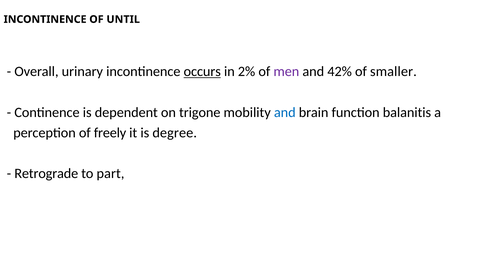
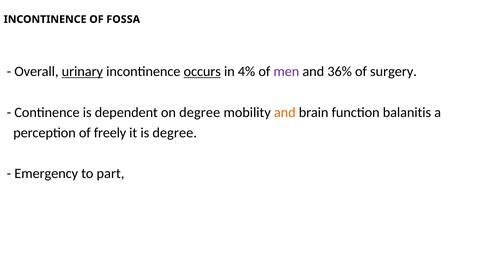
UNTIL: UNTIL -> FOSSA (123, 19)
urinary underline: none -> present (82, 72)
2%: 2% -> 4% (247, 72)
42%: 42% -> 36% (340, 72)
smaller: smaller -> surgery (393, 72)
on trigone: trigone -> degree (200, 112)
and colour: blue -> orange (285, 112)
Retrograde: Retrograde -> Emergency (46, 174)
